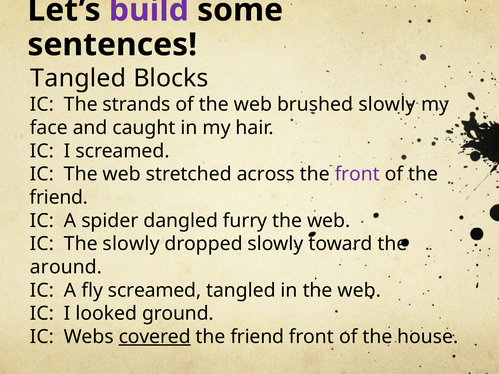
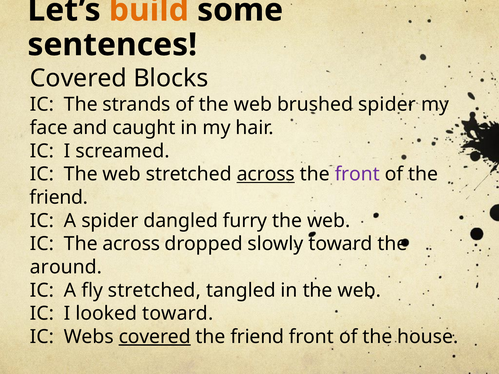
build colour: purple -> orange (149, 10)
Tangled: Tangled -> Covered (78, 78)
brushed slowly: slowly -> spider (387, 105)
across underline: none -> present (266, 174)
The slowly: slowly -> across (131, 244)
fly screamed: screamed -> stretched (154, 290)
looked ground: ground -> toward (178, 314)
